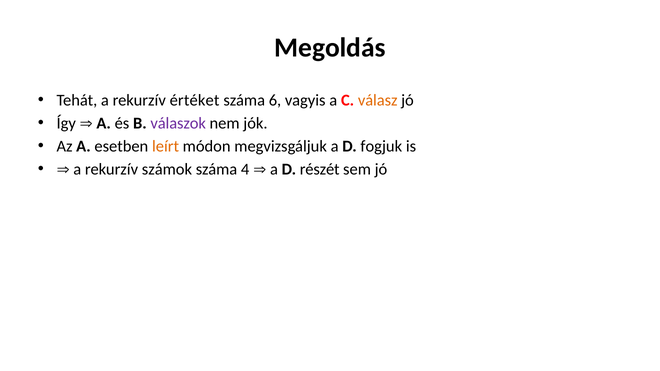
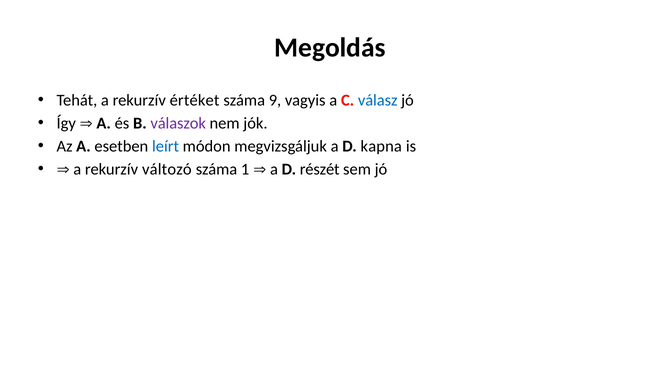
6: 6 -> 9 (275, 100)
válasz colour: orange -> blue (378, 100)
leírt colour: orange -> blue (166, 146)
fogjuk: fogjuk -> kapna (381, 146)
számok: számok -> változó (167, 169)
4: 4 -> 1 (245, 169)
